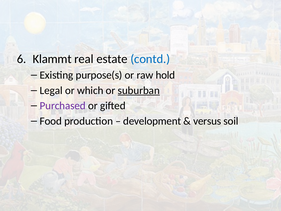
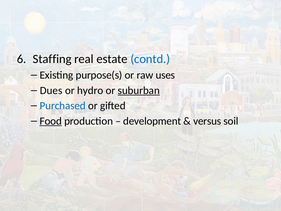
Klammt: Klammt -> Staffing (52, 59)
hold: hold -> uses (165, 75)
Legal: Legal -> Dues (51, 90)
which: which -> hydro (90, 90)
Purchased colour: purple -> blue (63, 106)
Food underline: none -> present (51, 121)
